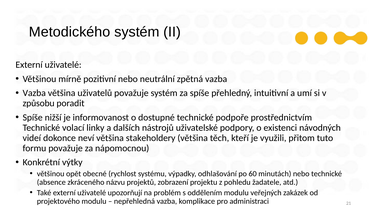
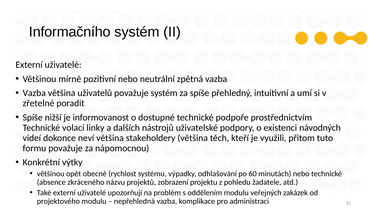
Metodického: Metodického -> Informačního (70, 32)
způsobu: způsobu -> zřetelné (39, 104)
